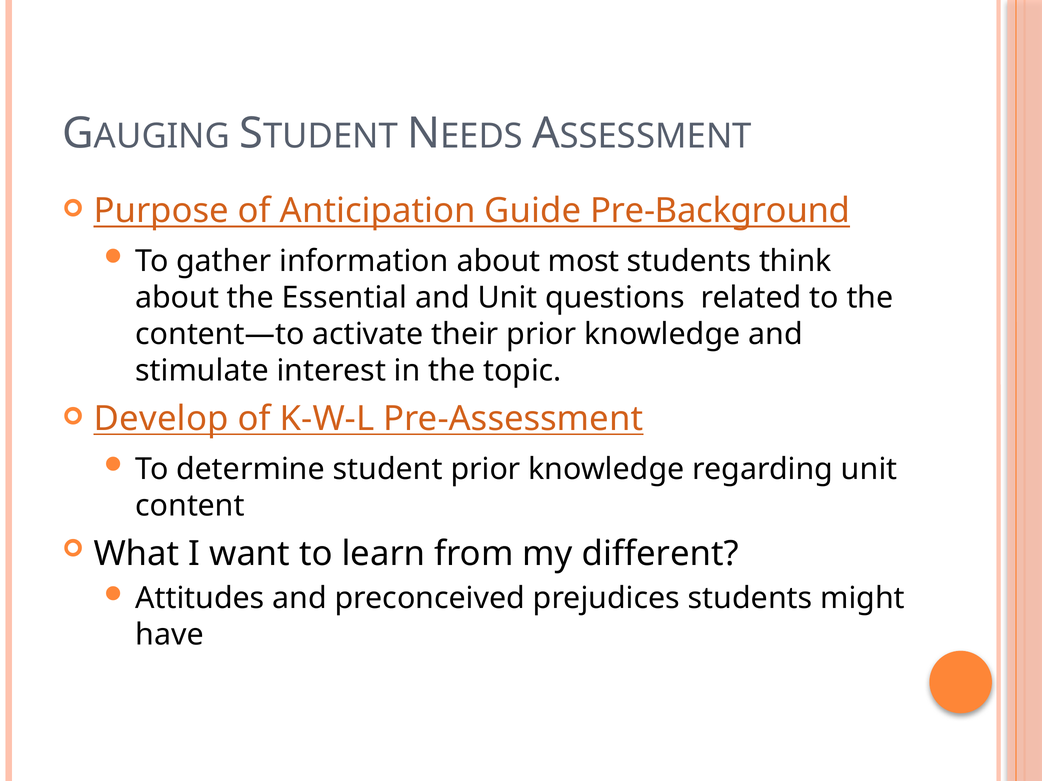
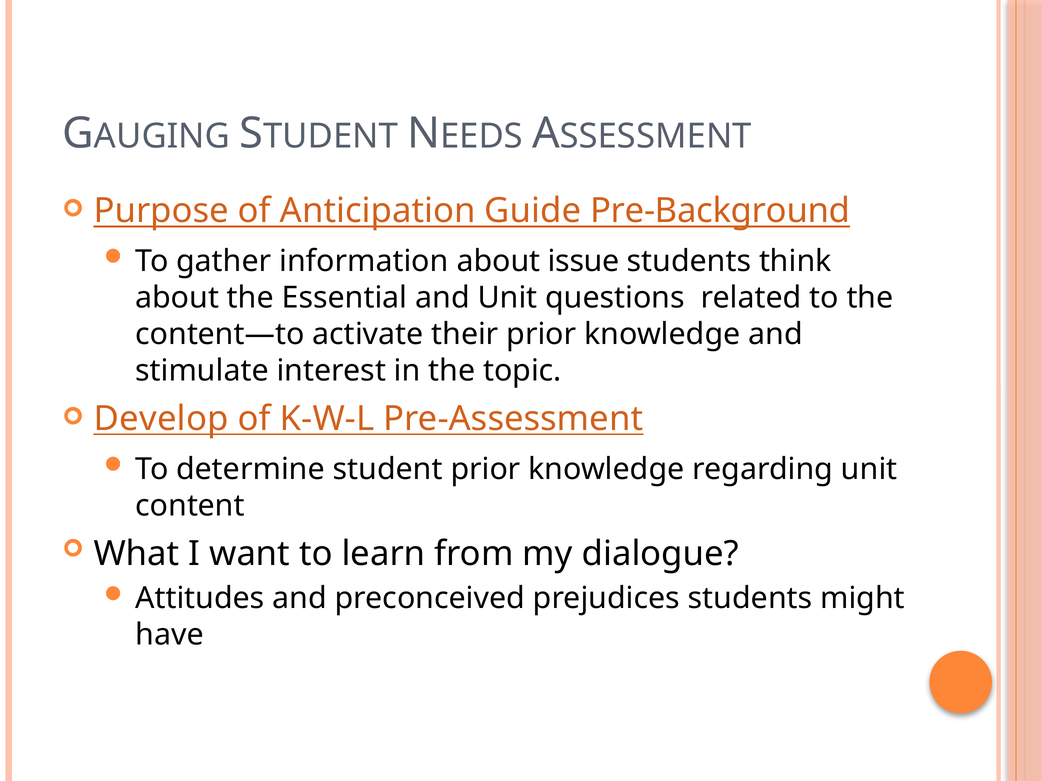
most: most -> issue (584, 261)
different: different -> dialogue (660, 554)
